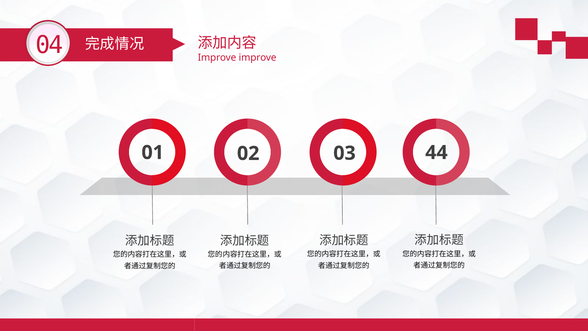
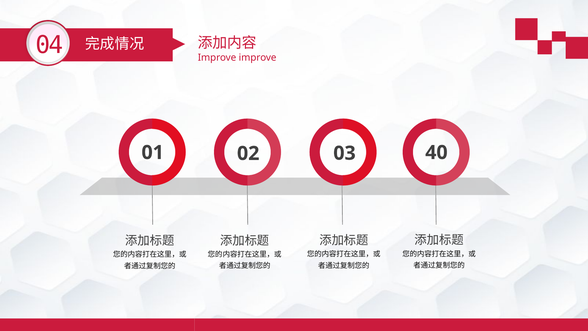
44: 44 -> 40 (436, 152)
